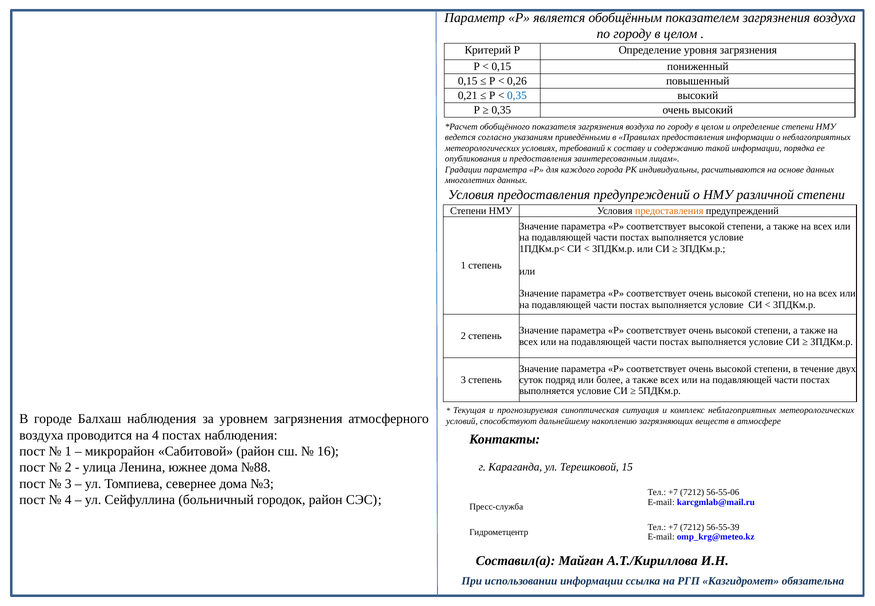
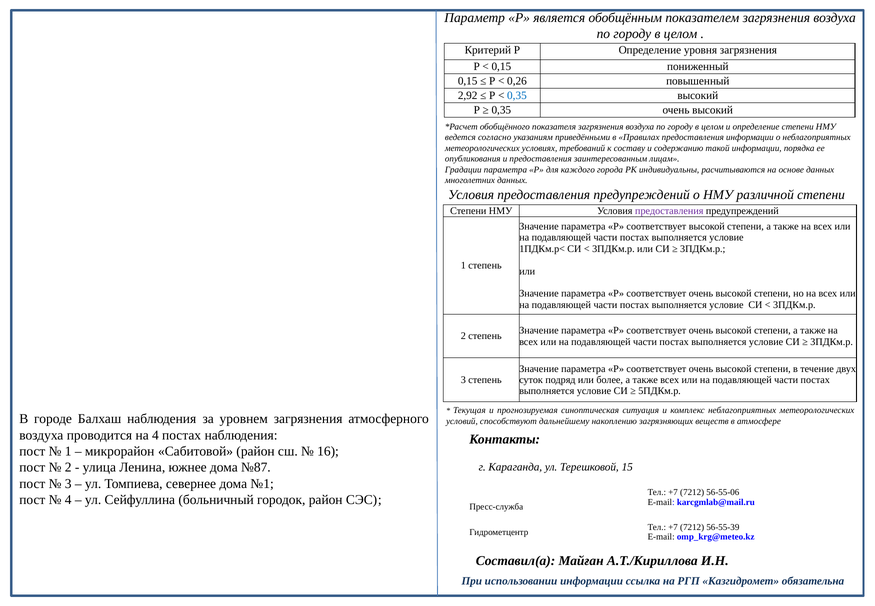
0,21: 0,21 -> 2,92 (468, 96)
предоставления colour: orange -> purple (669, 211)
№88: №88 -> №87 (256, 467)
№3: №3 -> №1 (262, 483)
